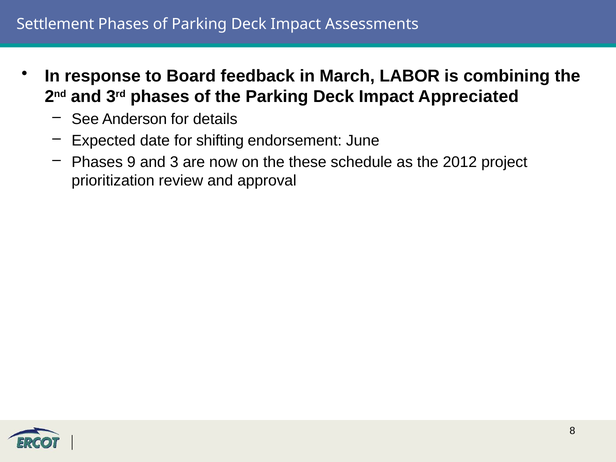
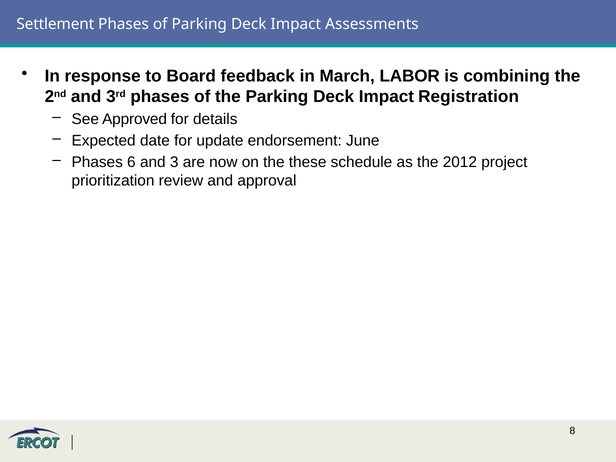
Appreciated: Appreciated -> Registration (469, 97)
Anderson: Anderson -> Approved (135, 119)
shifting: shifting -> update (220, 141)
9: 9 -> 6 (131, 162)
